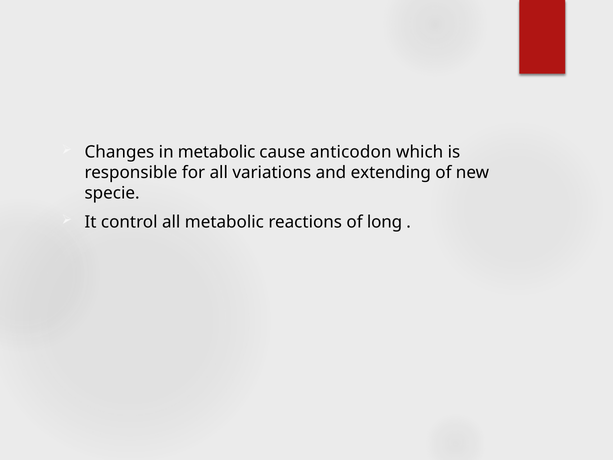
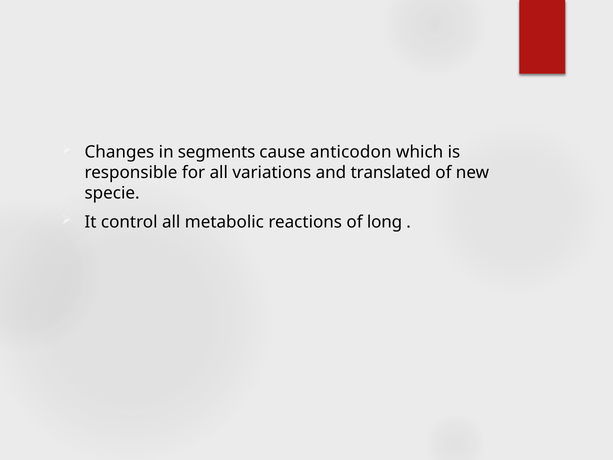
in metabolic: metabolic -> segments (217, 152)
extending: extending -> translated (391, 173)
